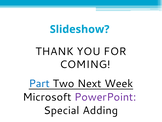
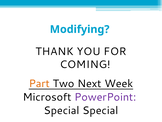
Slideshow: Slideshow -> Modifying (80, 29)
Part colour: blue -> orange (39, 83)
Special Adding: Adding -> Special (100, 110)
